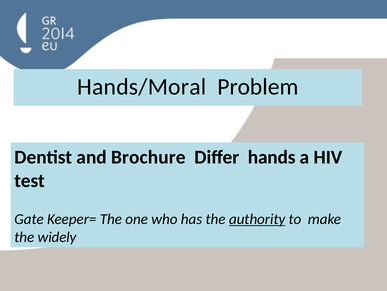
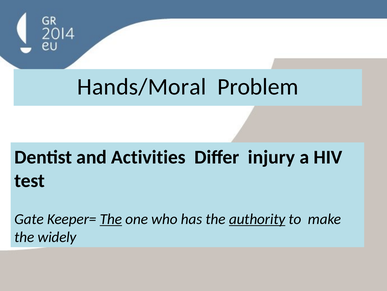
Brochure: Brochure -> Activities (148, 157)
hands: hands -> injury (272, 157)
The underline: none -> present (111, 219)
